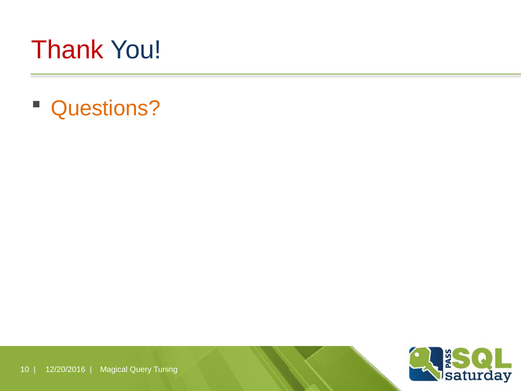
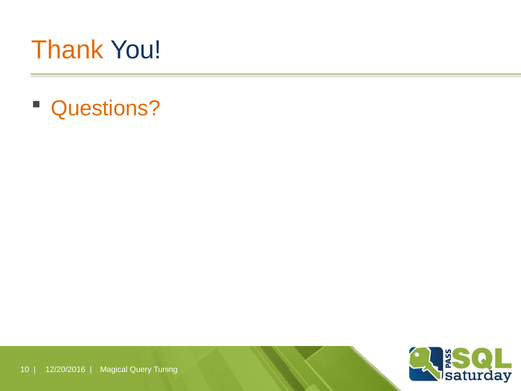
Thank colour: red -> orange (67, 50)
